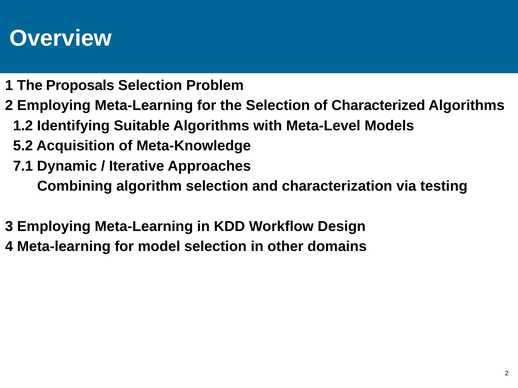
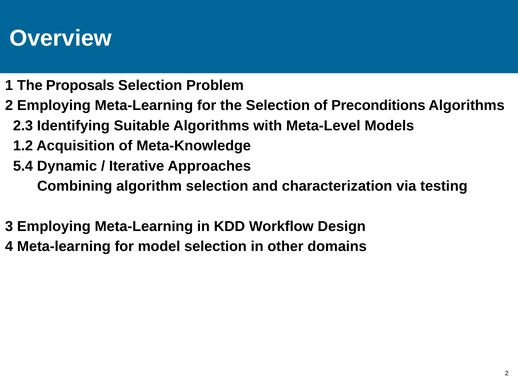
Characterized: Characterized -> Preconditions (378, 106)
1.2: 1.2 -> 2.3 (23, 126)
5.2: 5.2 -> 1.2 (23, 146)
7.1: 7.1 -> 5.4 (23, 166)
